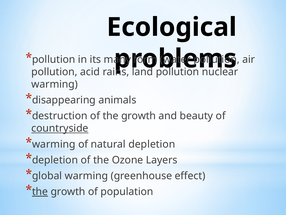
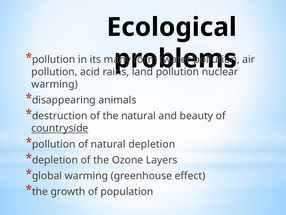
of the growth: growth -> natural (139, 116)
warming: warming -> pollution (54, 144)
the underline: present -> none (40, 191)
